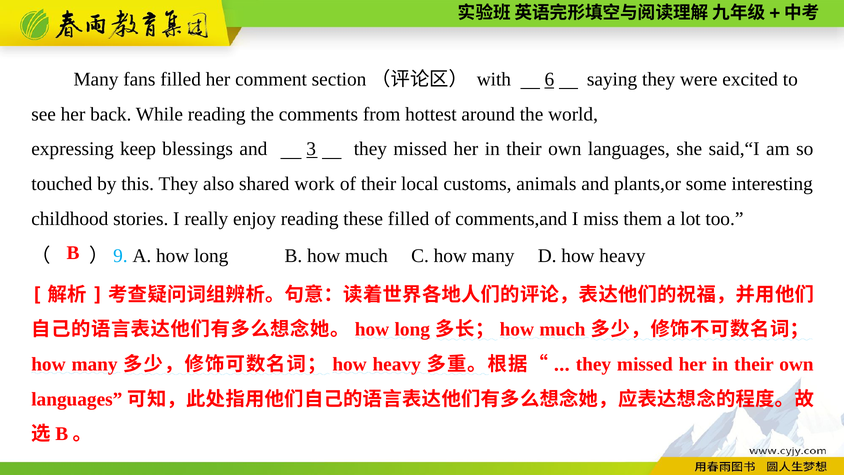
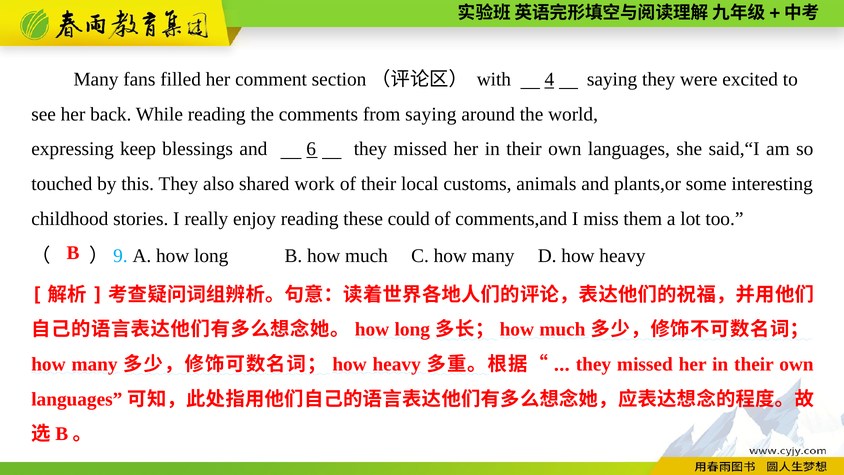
6: 6 -> 4 (549, 79)
from hottest: hottest -> saying (431, 114)
3: 3 -> 6 (311, 149)
these filled: filled -> could (409, 219)
